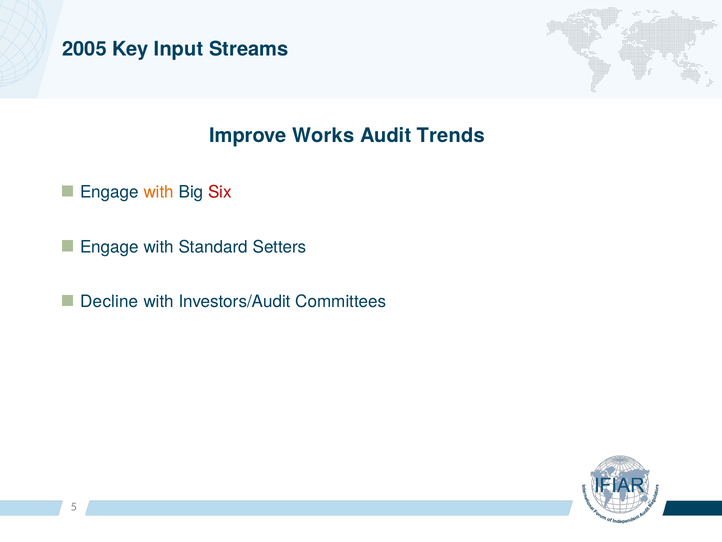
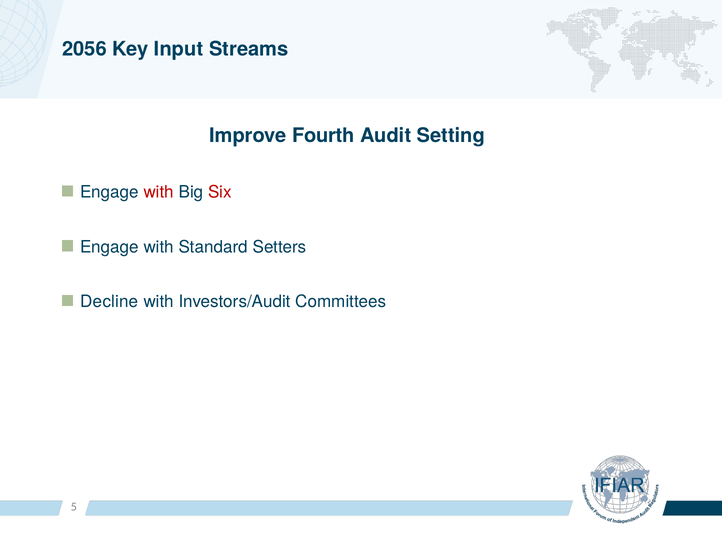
2005: 2005 -> 2056 (84, 49)
Works: Works -> Fourth (323, 135)
Trends: Trends -> Setting (451, 135)
with colour: orange -> red (159, 192)
